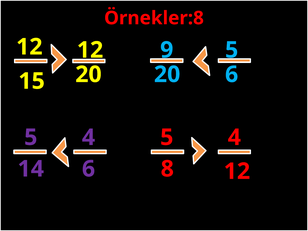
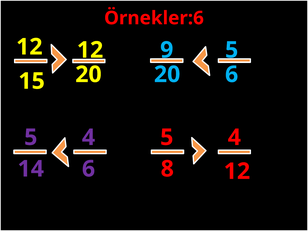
Örnekler:8: Örnekler:8 -> Örnekler:6 (154, 18)
